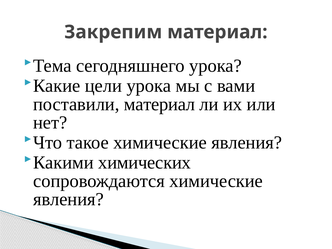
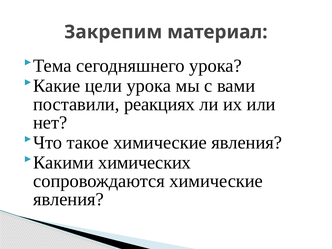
поставили материал: материал -> реакциях (159, 104)
